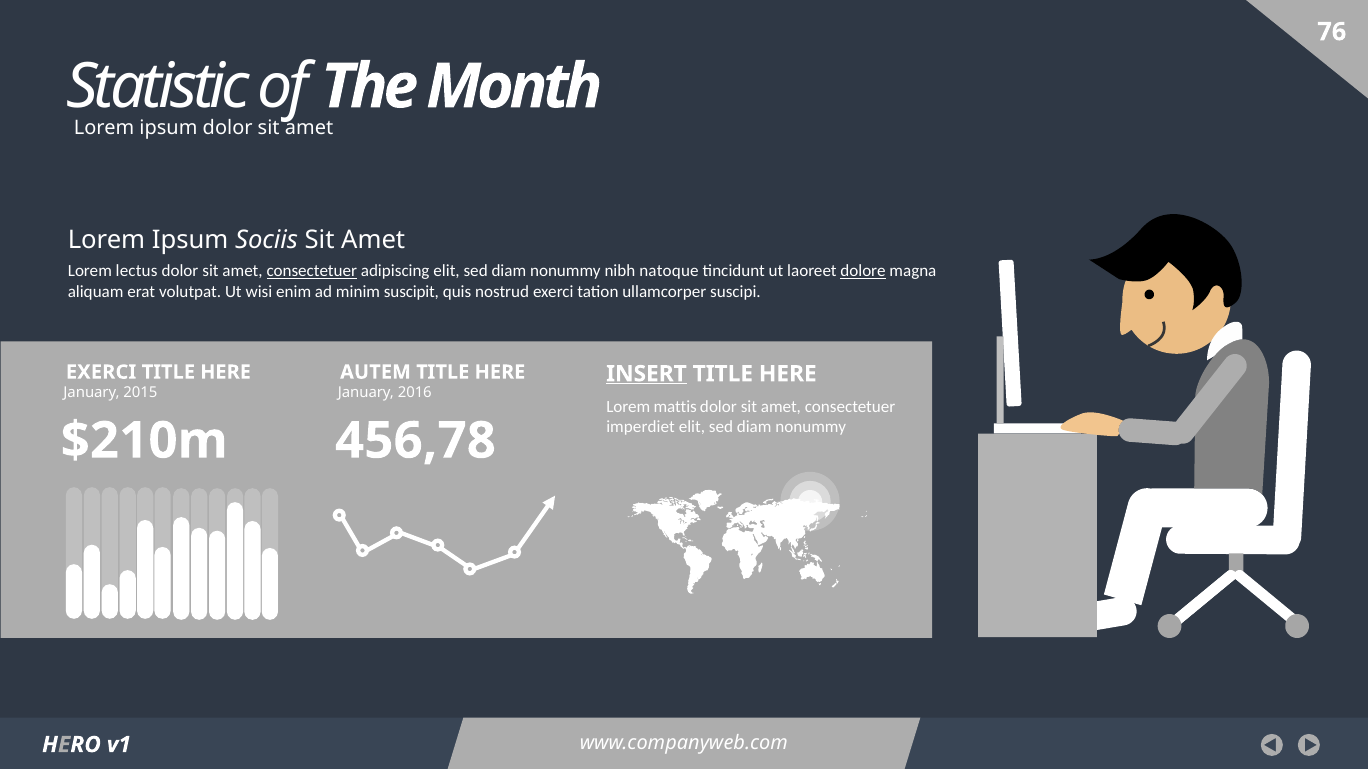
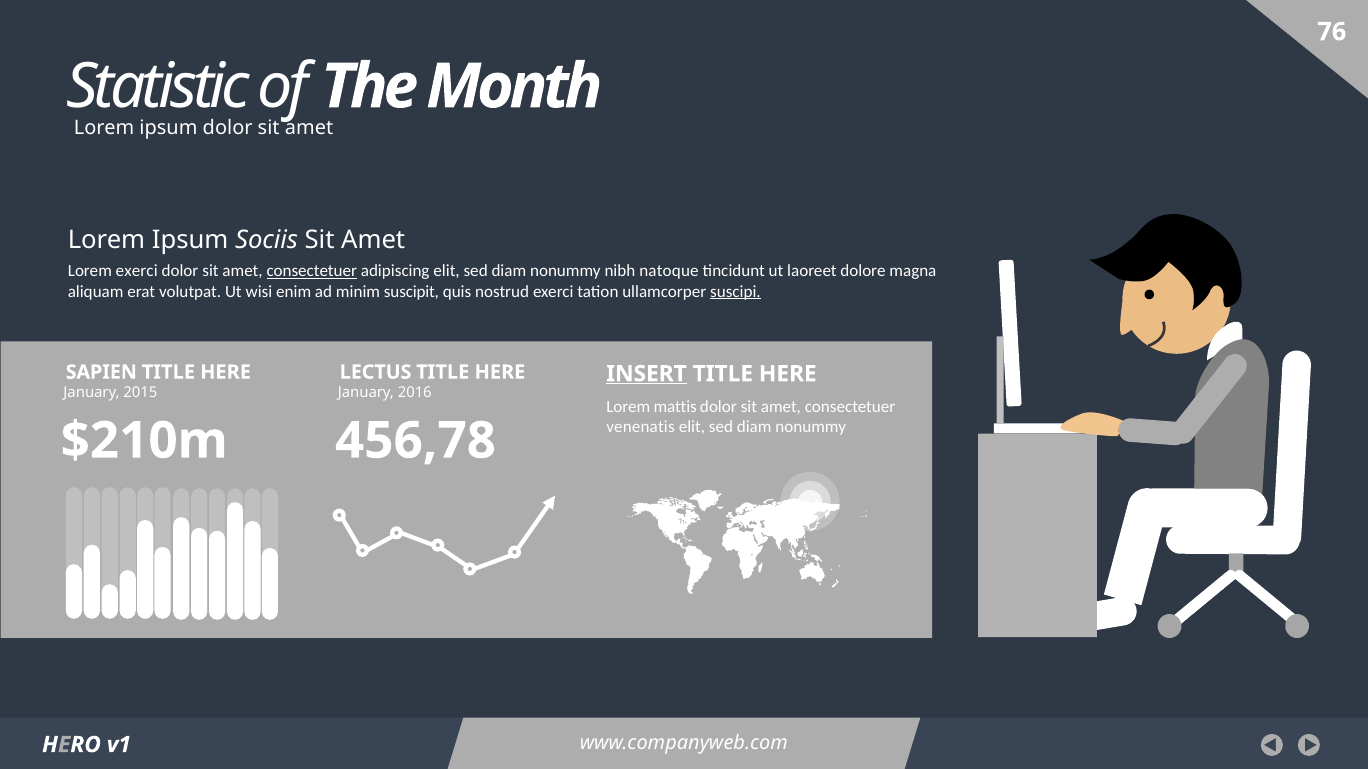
Lorem lectus: lectus -> exerci (137, 271)
dolore underline: present -> none (863, 271)
suscipi underline: none -> present (735, 292)
EXERCI: EXERCI -> SAPIEN (101, 372)
AUTEM: AUTEM -> LECTUS (376, 372)
imperdiet: imperdiet -> venenatis (640, 428)
